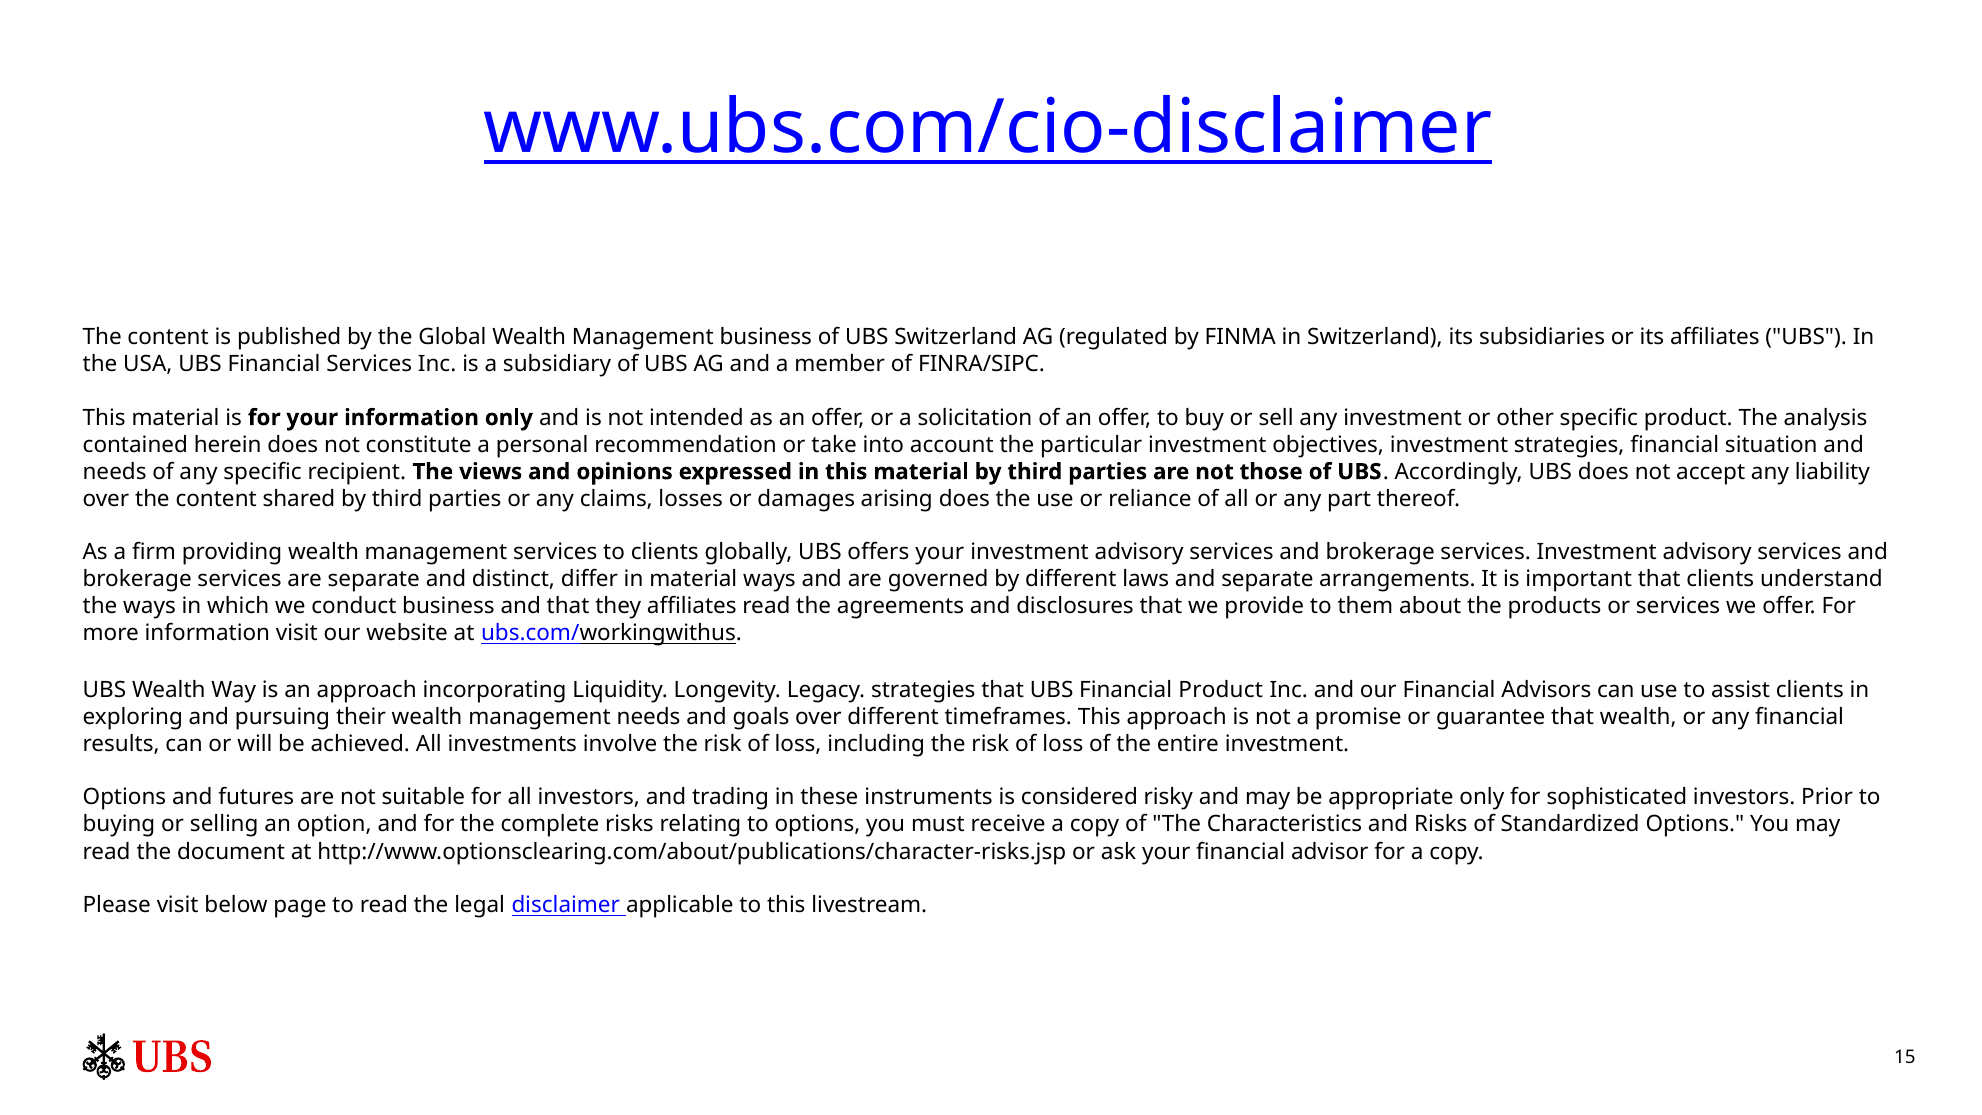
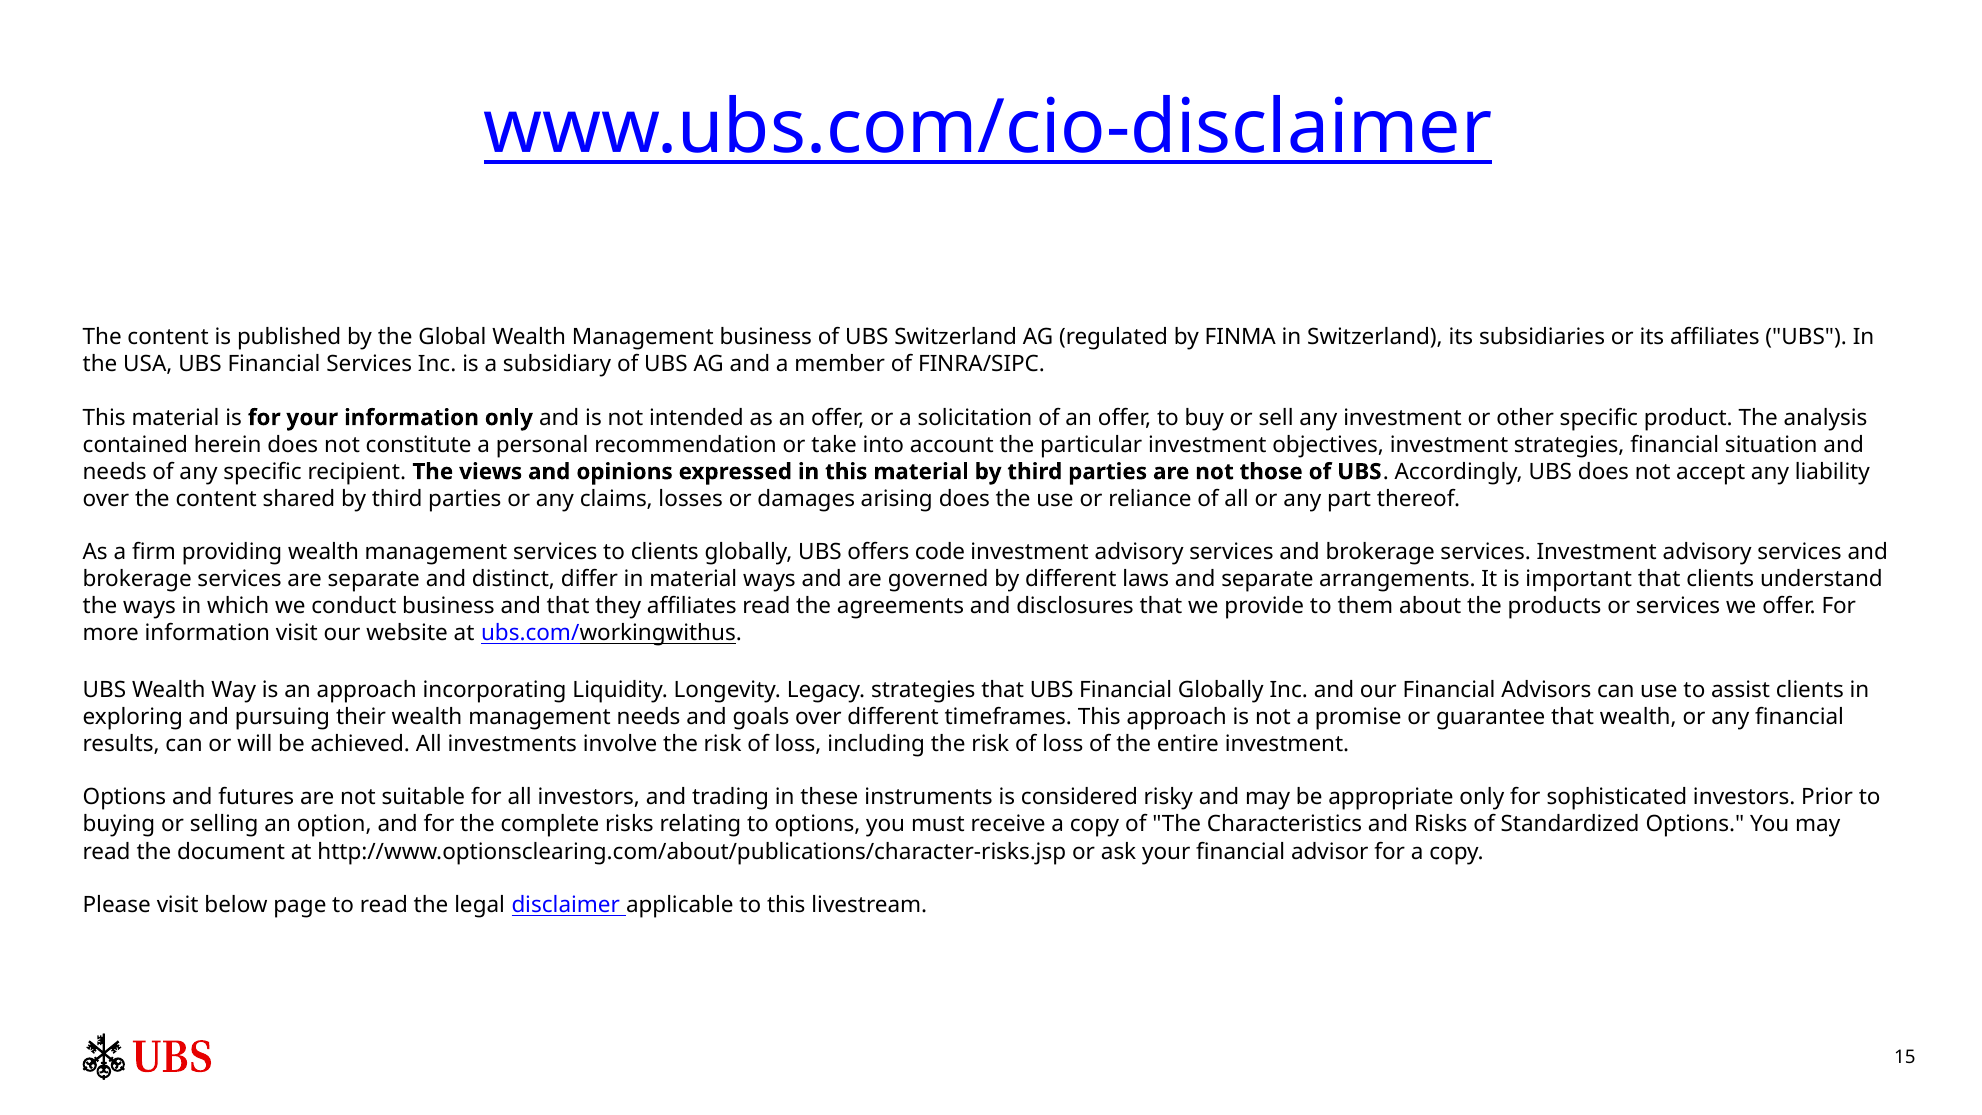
offers your: your -> code (940, 552)
Financial Product: Product -> Globally (1221, 690)
